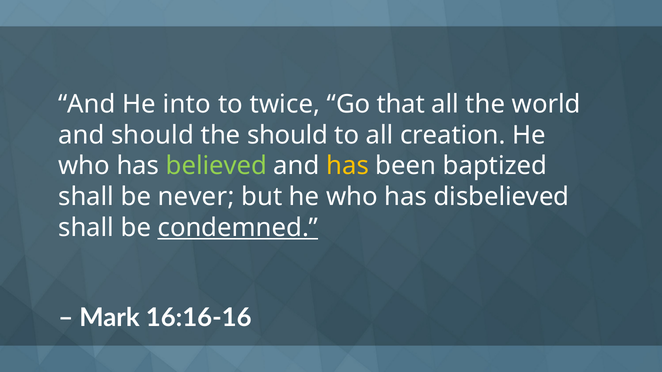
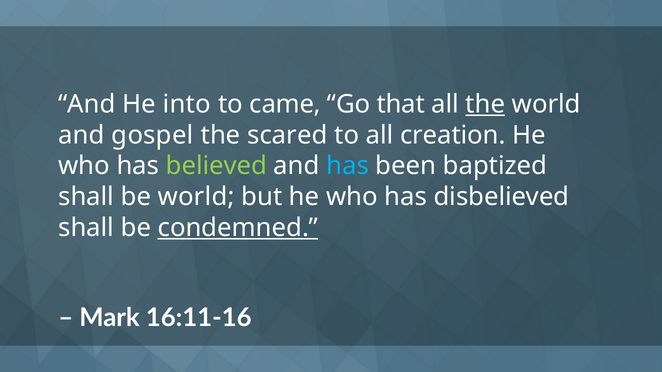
twice: twice -> came (285, 104)
the underline: none -> present (485, 104)
and should: should -> gospel (152, 135)
the should: should -> scared (287, 135)
has colour: yellow -> light blue (348, 166)
be never: never -> world (196, 197)
16:16-16: 16:16-16 -> 16:11-16 (199, 318)
